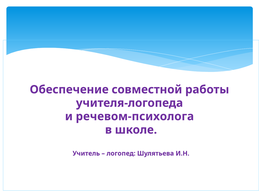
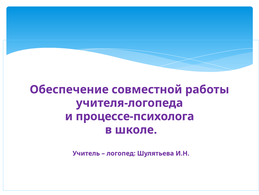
речевом-психолога: речевом-психолога -> процессе-психолога (135, 116)
